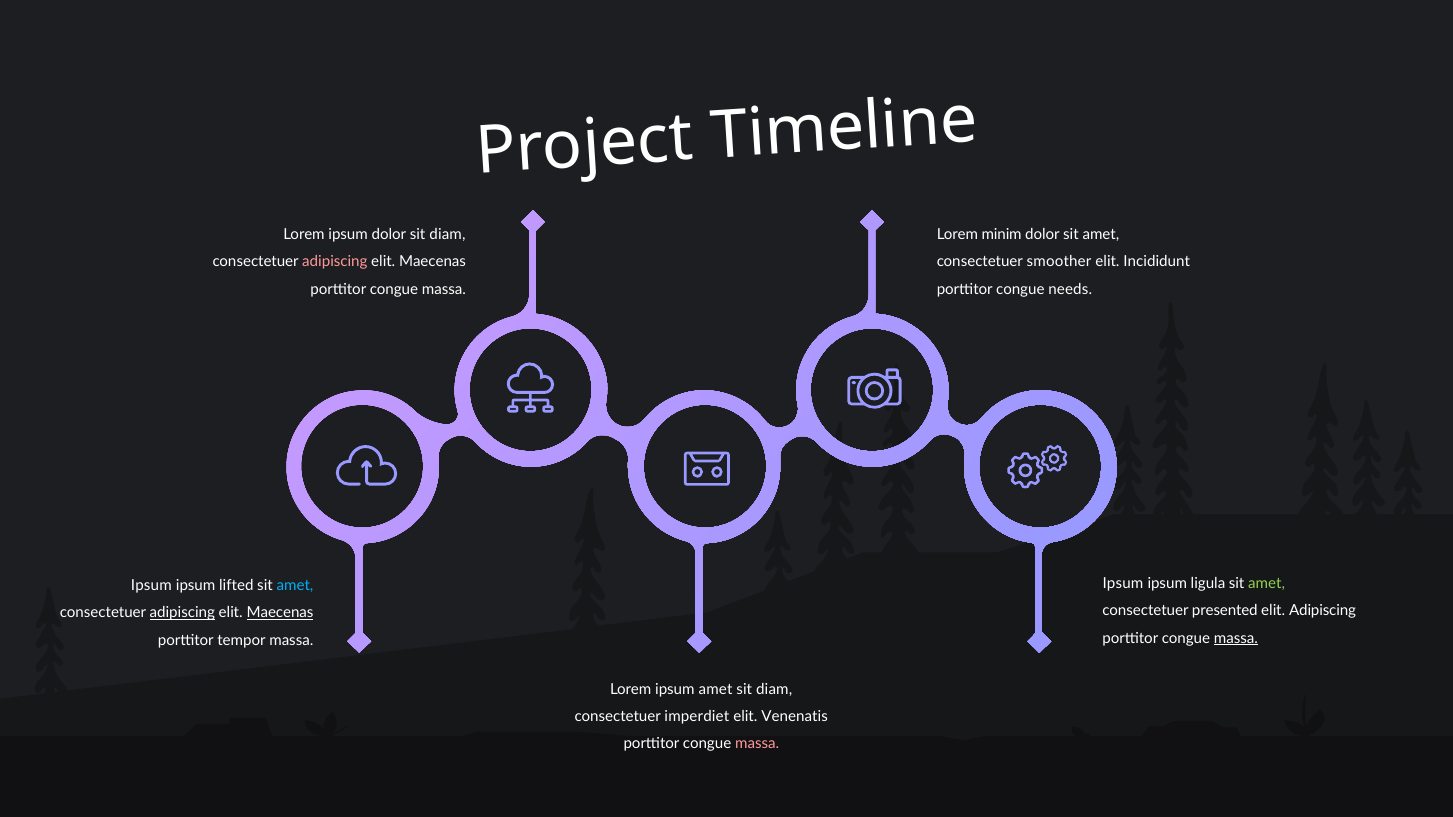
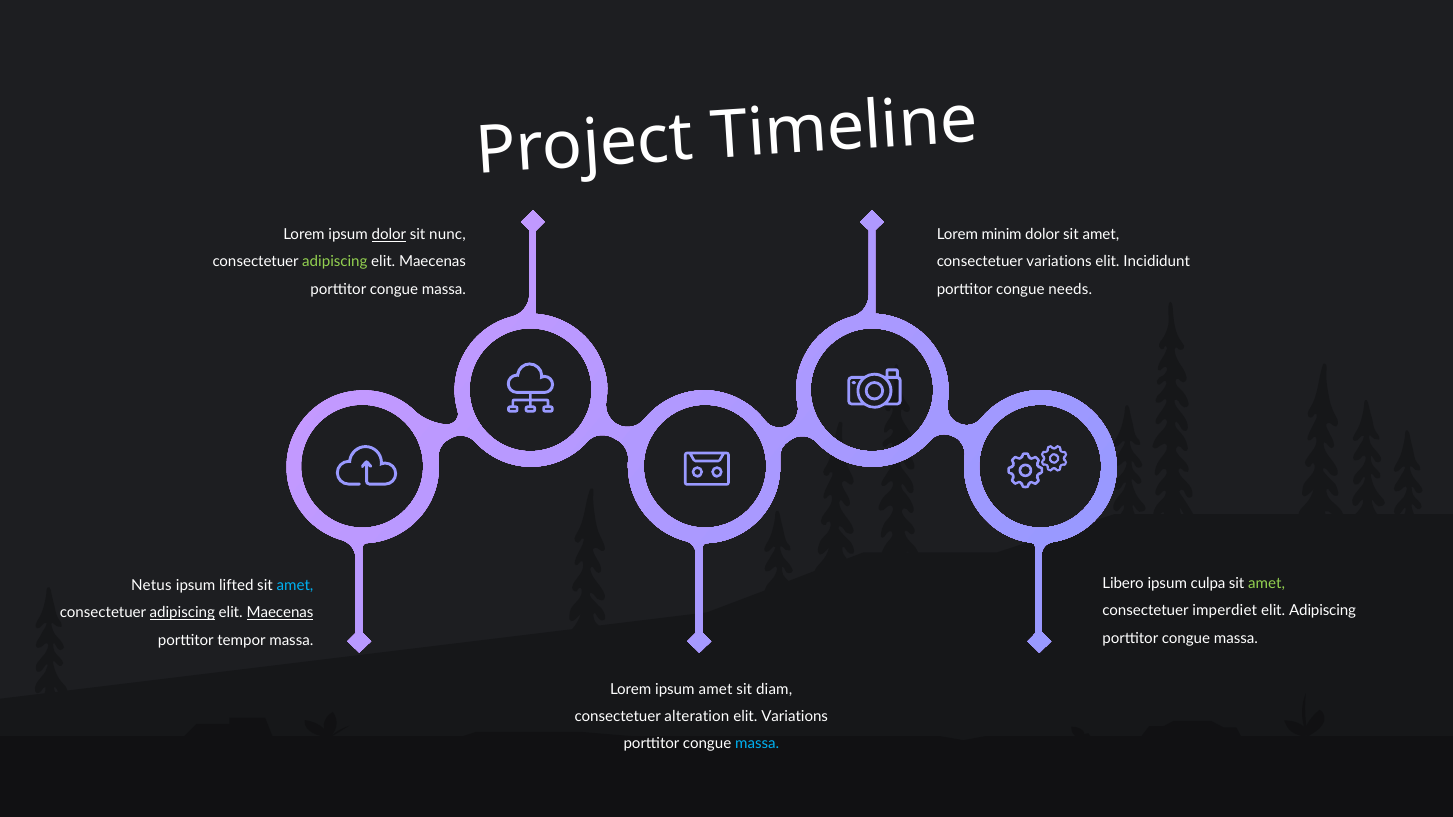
dolor underline: none -> present (389, 235)
diam: diam -> nunc (447, 235)
adipiscing colour: pink -> light green (335, 262)
consectetuer smoother: smoother -> variations (1059, 262)
Ipsum: Ipsum -> Libero (1123, 584)
ligula: ligula -> culpa (1208, 584)
Ipsum: Ipsum -> Netus (151, 586)
presented: presented -> imperdiet (1225, 611)
massa underline: present -> none (1236, 639)
imperdiet: imperdiet -> alteration (697, 717)
elit Venenatis: Venenatis -> Variations (795, 717)
massa colour: pink -> light blue (757, 744)
